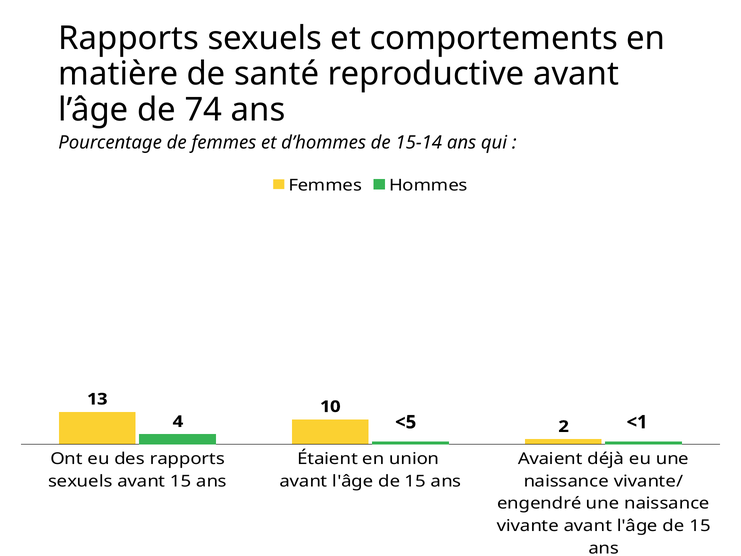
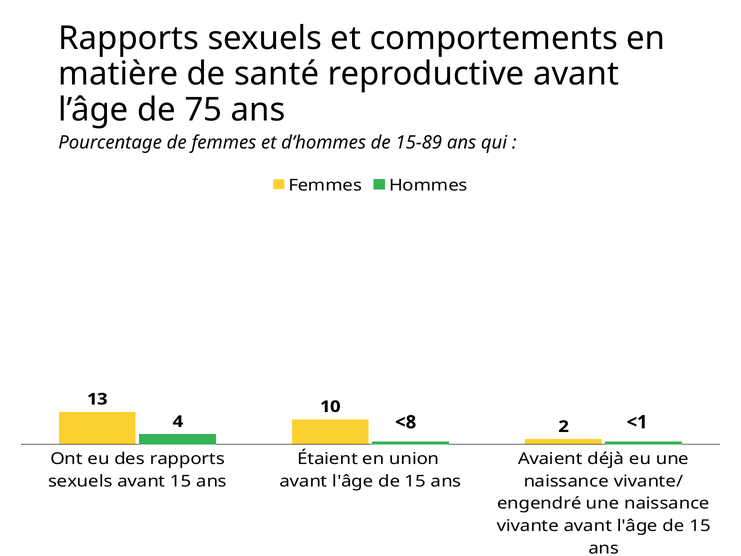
74: 74 -> 75 (203, 110)
15-14: 15-14 -> 15-89 (419, 143)
<5: <5 -> <8 (406, 422)
